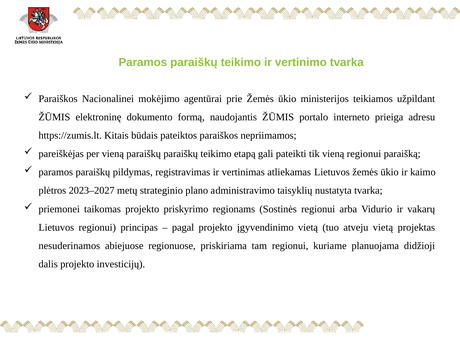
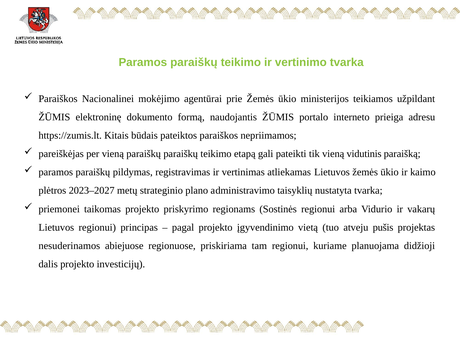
vieną regionui: regionui -> vidutinis (364, 154)
atveju vietą: vietą -> pušis (383, 227)
